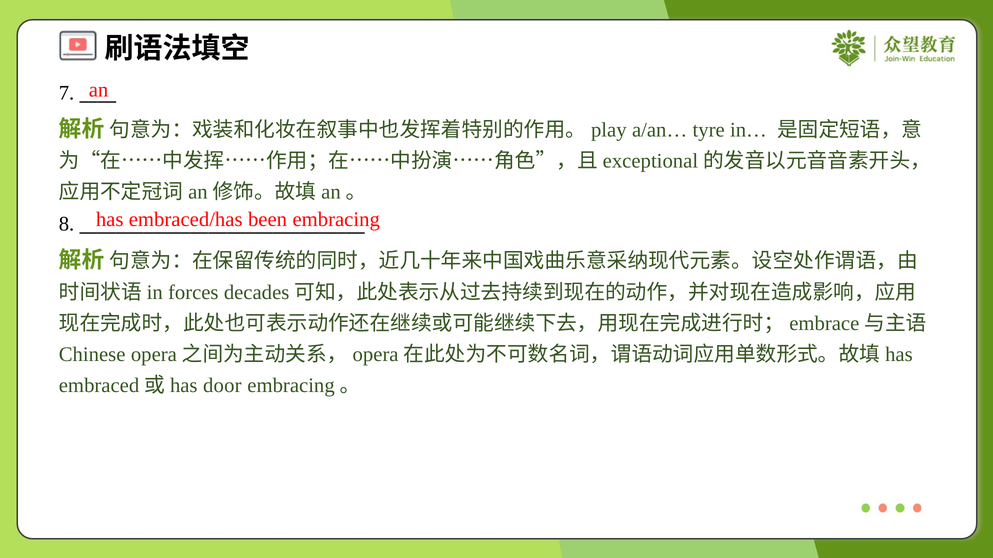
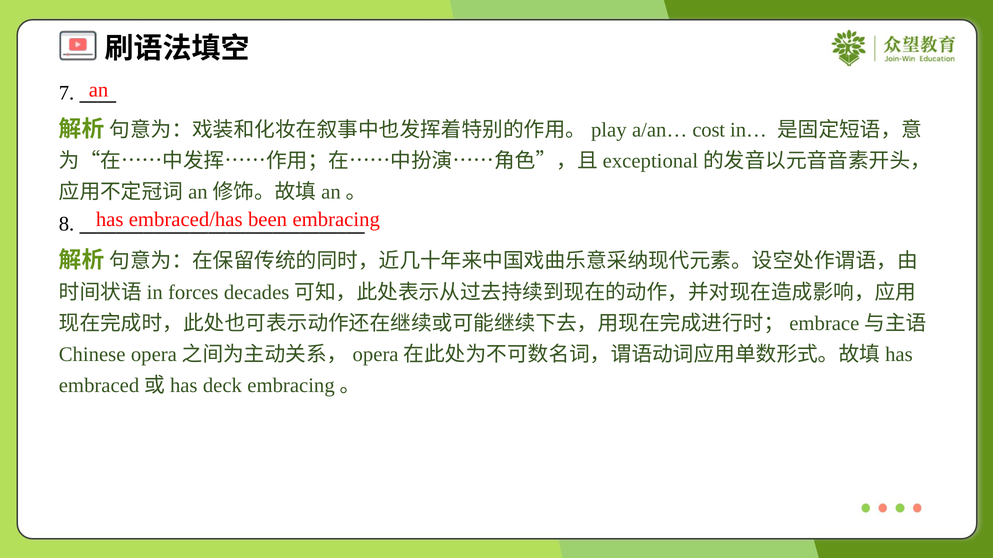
tyre: tyre -> cost (709, 130)
door: door -> deck (222, 386)
